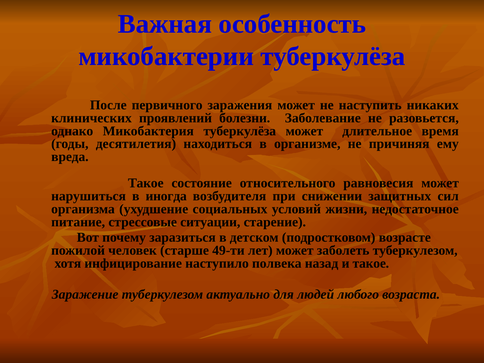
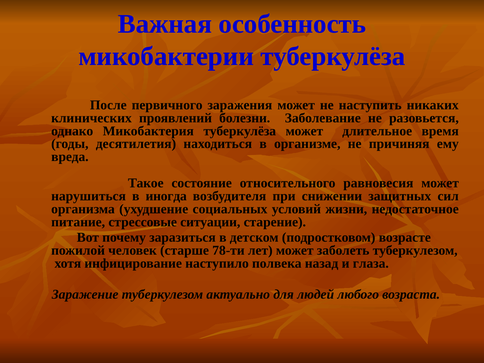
49-ти: 49-ти -> 78-ти (228, 250)
и такое: такое -> глаза (371, 263)
